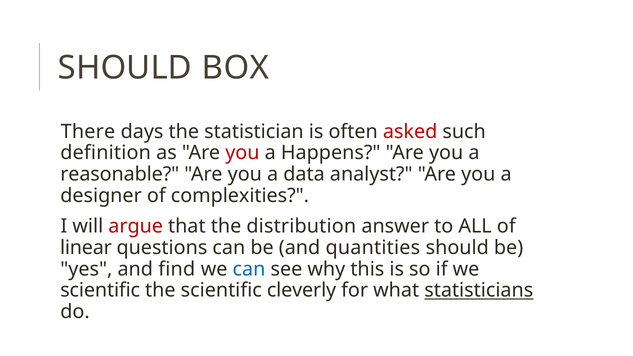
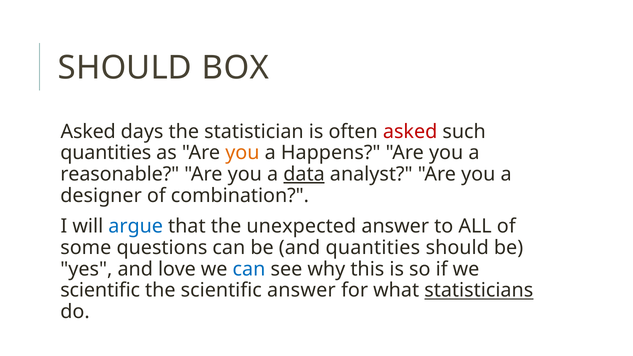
There: There -> Asked (88, 132)
definition: definition -> quantities (106, 153)
you colour: red -> orange (242, 153)
data underline: none -> present (304, 174)
complexities: complexities -> combination (240, 196)
argue colour: red -> blue (136, 226)
distribution: distribution -> unexpected (301, 226)
linear: linear -> some (86, 248)
find: find -> love (177, 269)
scientific cleverly: cleverly -> answer (301, 290)
